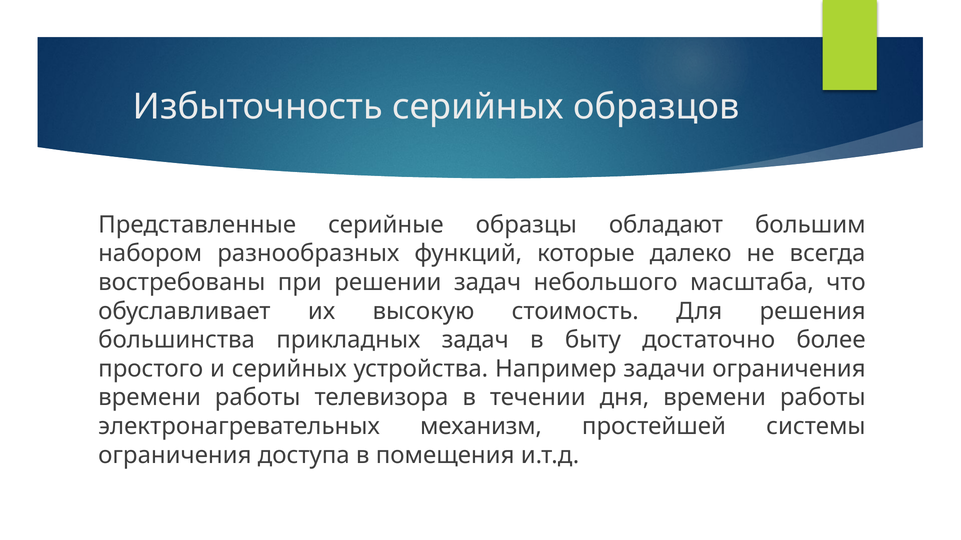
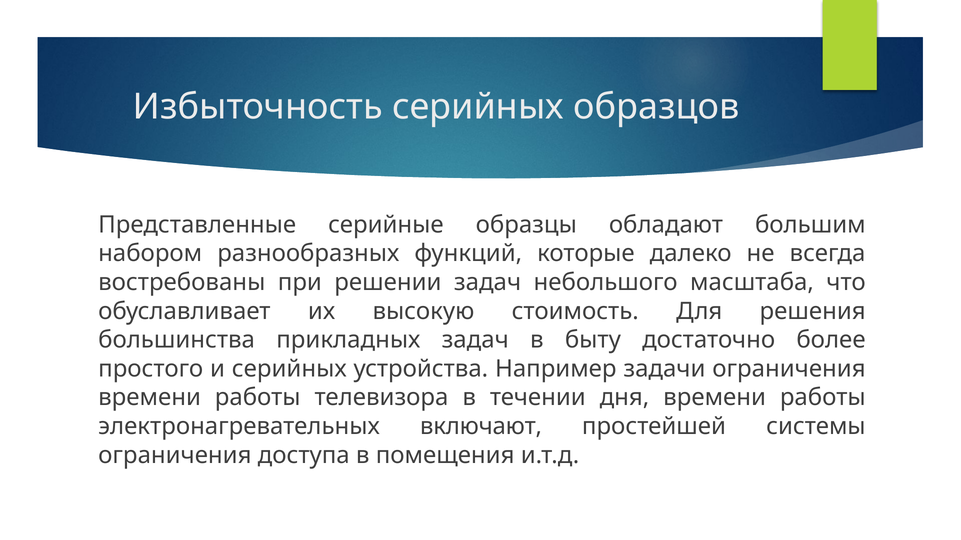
механизм: механизм -> включают (481, 427)
